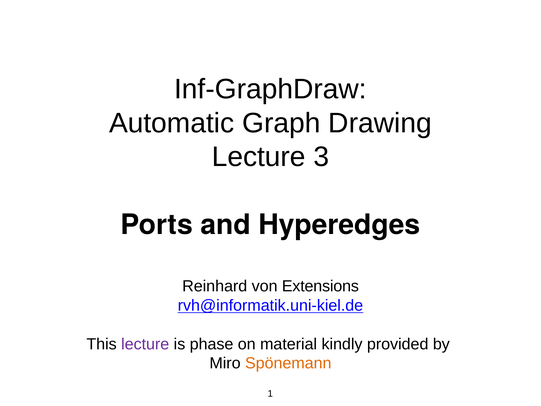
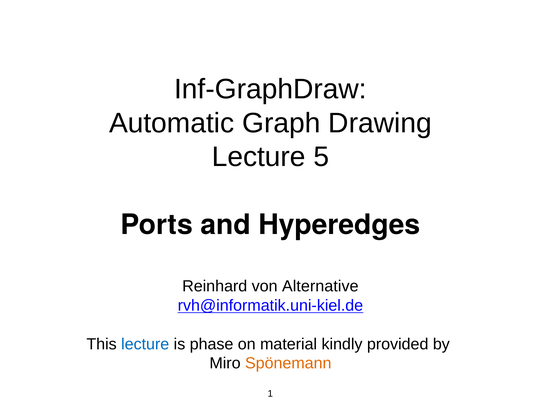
3: 3 -> 5 (321, 157)
Extensions: Extensions -> Alternative (320, 286)
lecture colour: purple -> blue (145, 344)
